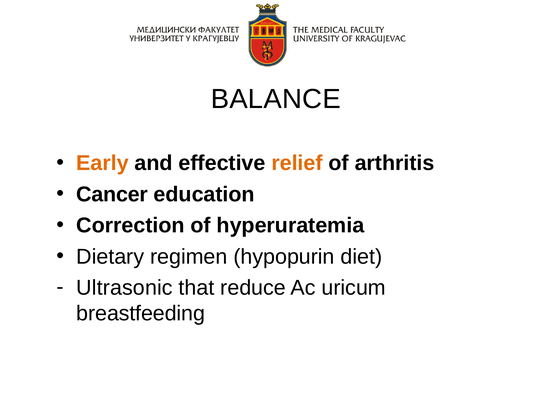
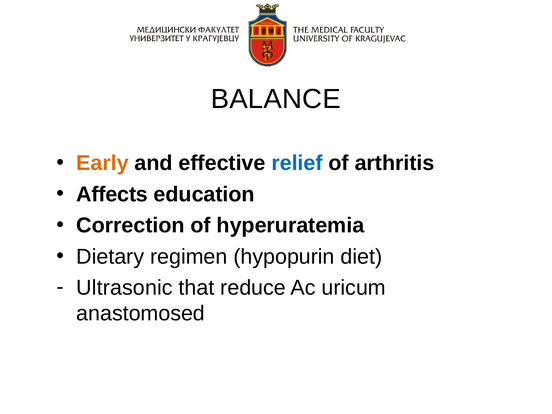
relief colour: orange -> blue (297, 163)
Cancer: Cancer -> Affects (112, 194)
breastfeeding: breastfeeding -> anastomosed (141, 314)
